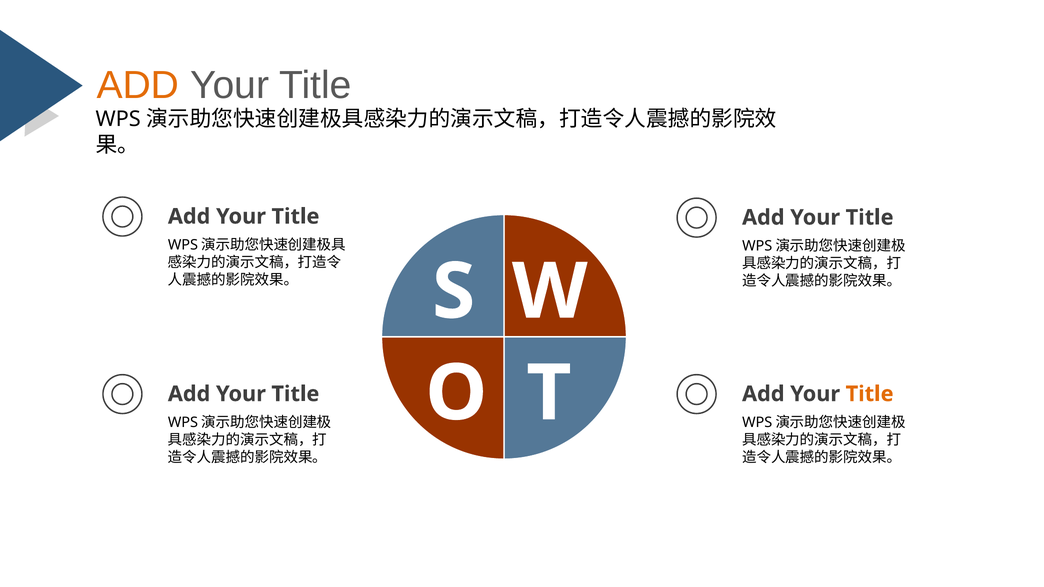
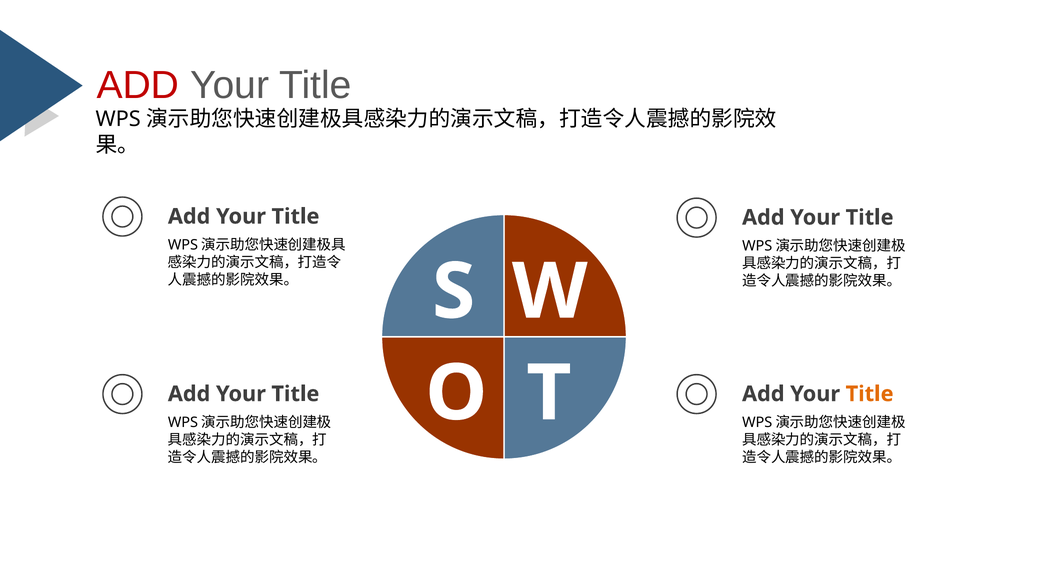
ADD colour: orange -> red (138, 85)
